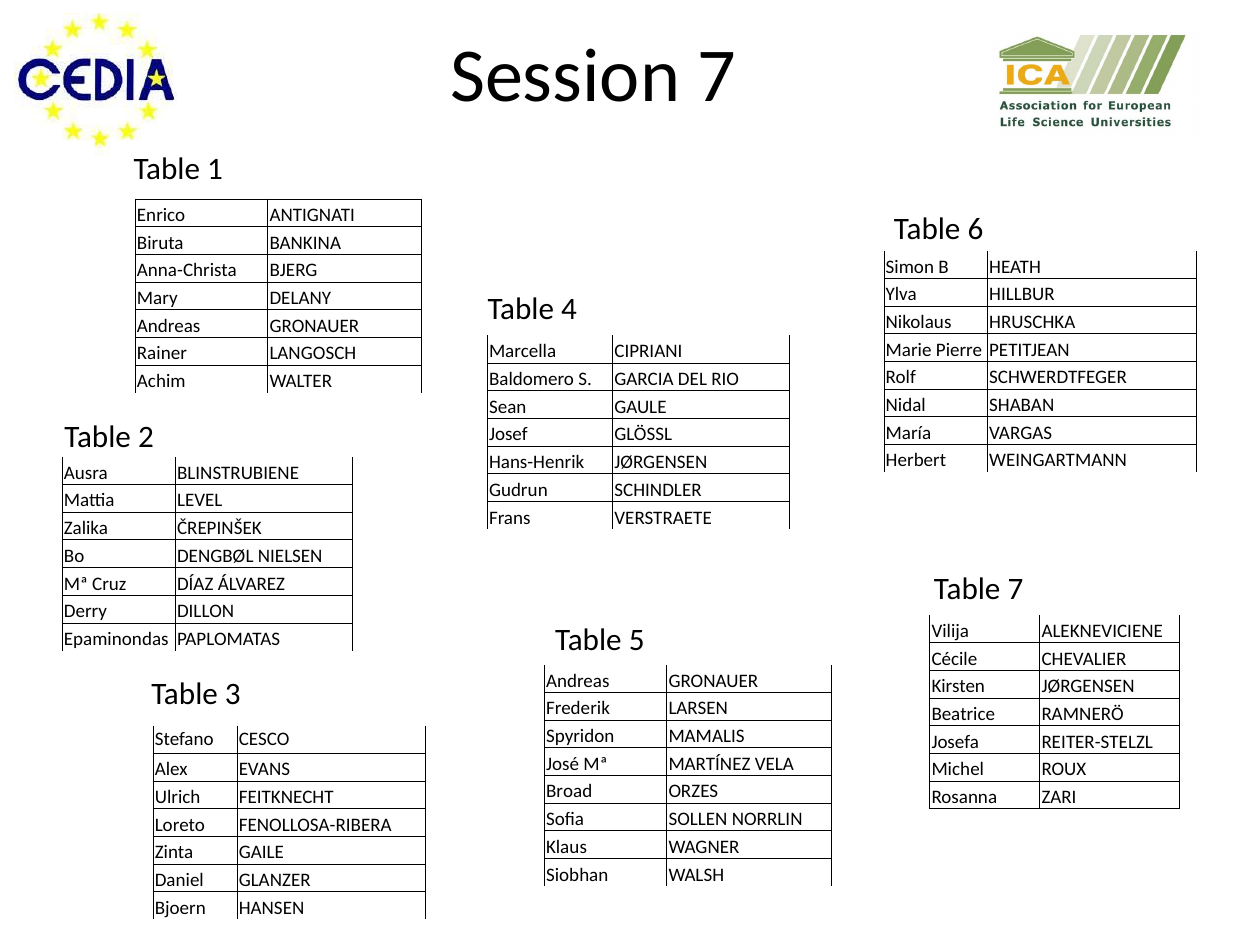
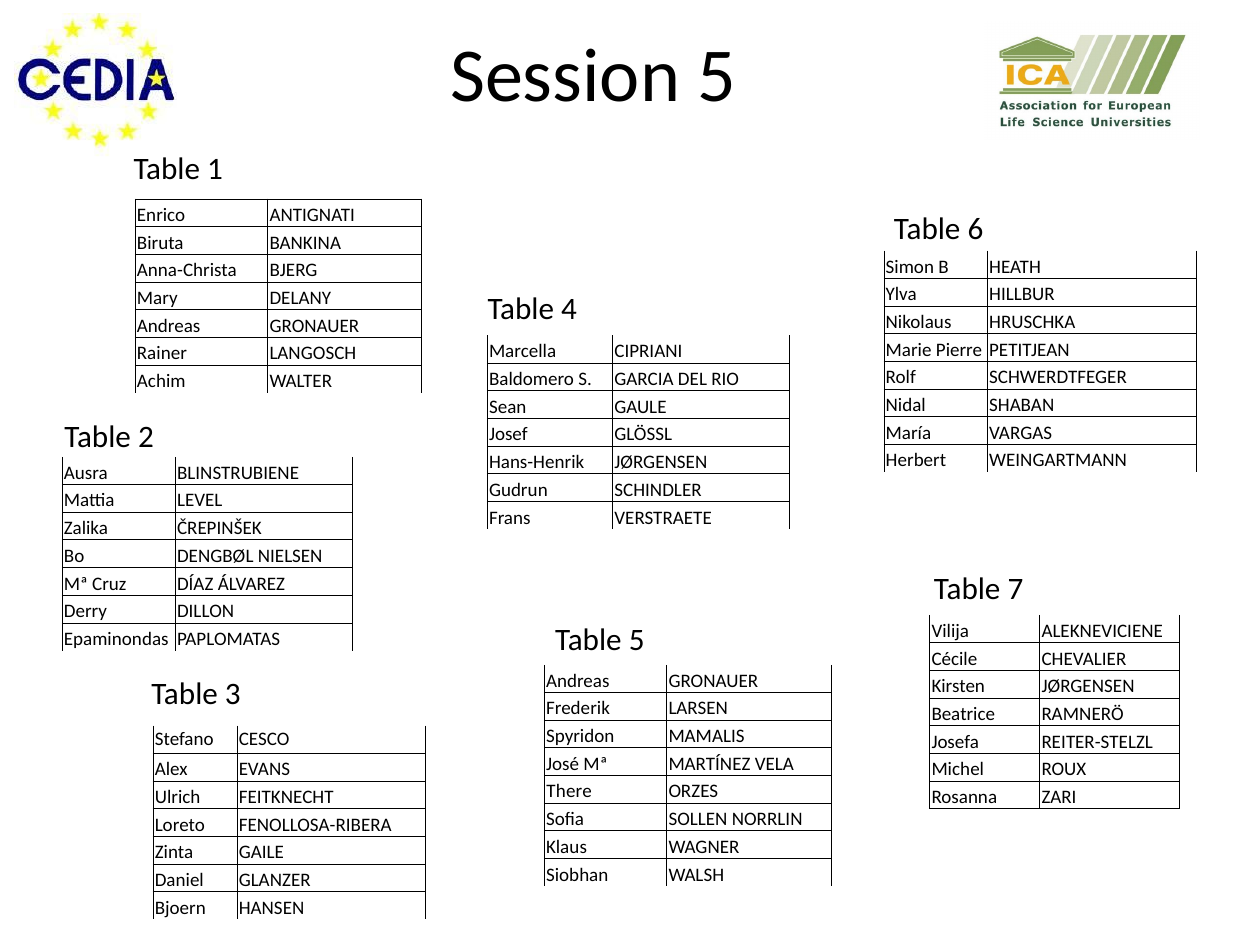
Session 7: 7 -> 5 (717, 77)
Broad: Broad -> There (569, 791)
